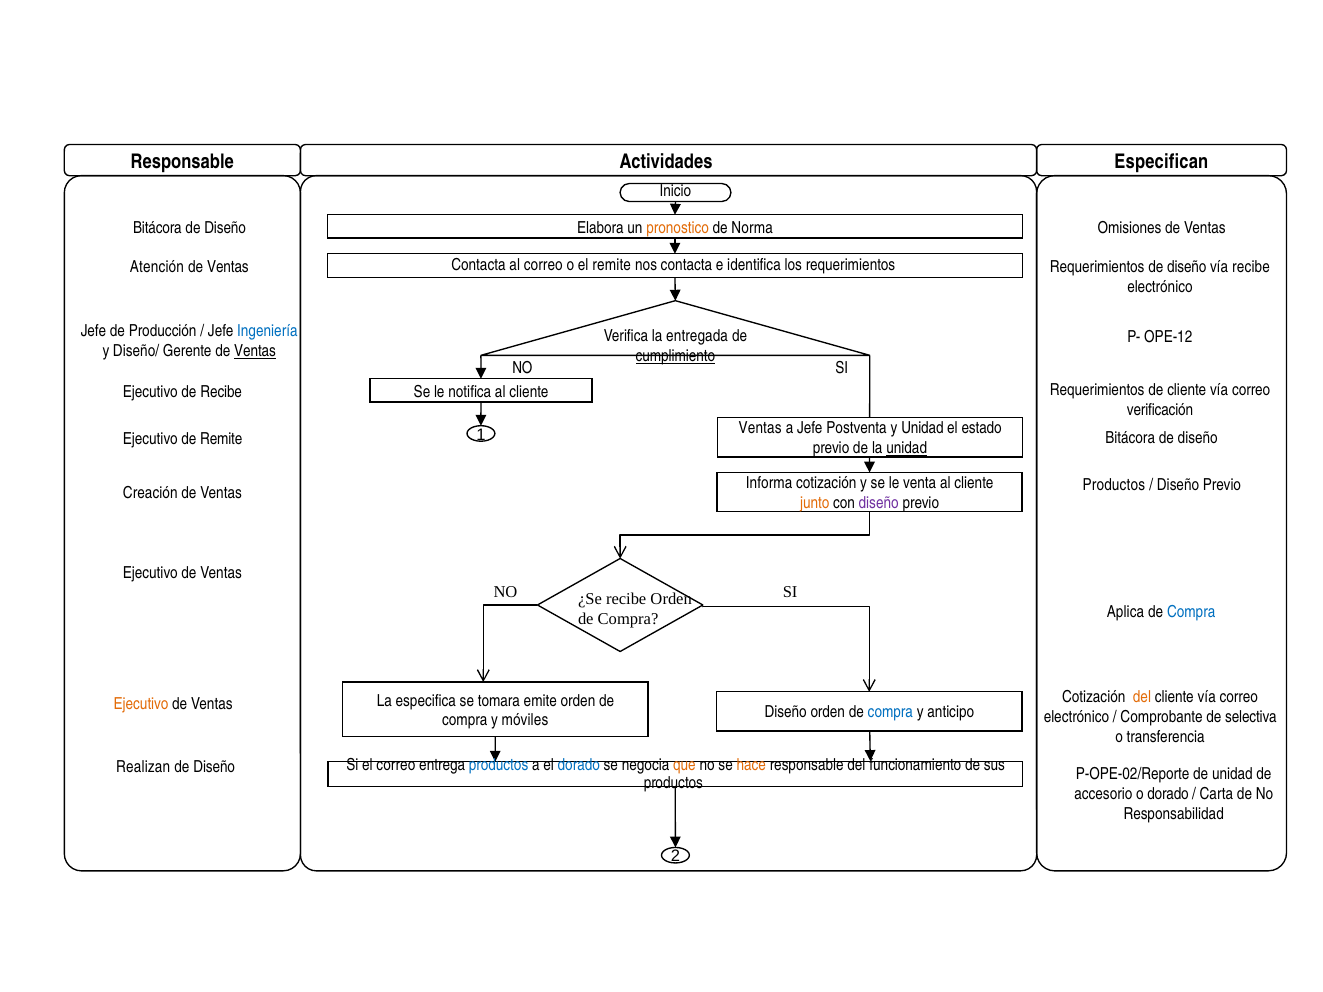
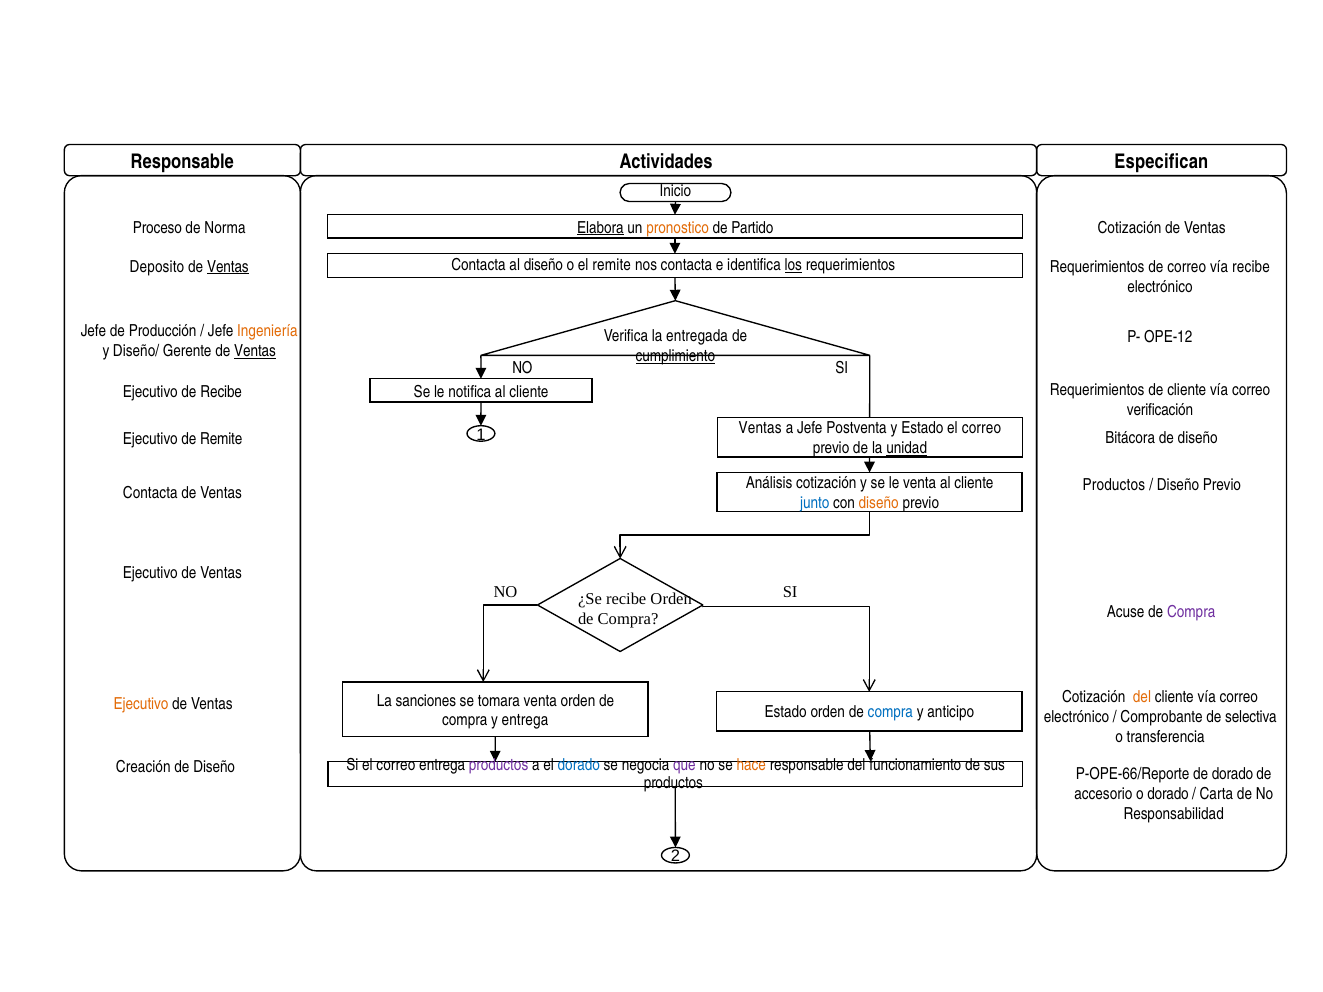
Bitácora: Bitácora -> Proceso (157, 228)
Diseño: Diseño -> Norma (225, 228)
Elabora underline: none -> present (600, 228)
Norma: Norma -> Partido (752, 228)
Omisiones: Omisiones -> Cotización (1130, 228)
al correo: correo -> diseño (543, 265)
los underline: none -> present (793, 265)
Atención: Atención -> Deposito (157, 267)
Ventas underline: none -> present (228, 267)
Requerimientos de diseño: diseño -> correo (1187, 267)
Ingeniería colour: blue -> orange (267, 331)
y Unidad: Unidad -> Estado (922, 429)
estado: estado -> correo (981, 429)
Informa: Informa -> Análisis (769, 483)
Creación: Creación -> Contacta (150, 493)
junto colour: orange -> blue (815, 503)
diseño colour: purple -> orange (879, 503)
Aplica: Aplica -> Acuse (1126, 612)
Compra colour: blue -> purple (1191, 612)
especifica: especifica -> sanciones (426, 701)
tomara emite: emite -> venta (540, 701)
Diseño: Diseño -> Estado (786, 713)
y móviles: móviles -> entrega (525, 721)
productos colour: blue -> purple (499, 765)
que colour: orange -> purple (684, 765)
Realizan: Realizan -> Creación (143, 767)
P-OPE-02/Reporte: P-OPE-02/Reporte -> P-OPE-66/Reporte (1133, 775)
de unidad: unidad -> dorado (1232, 775)
